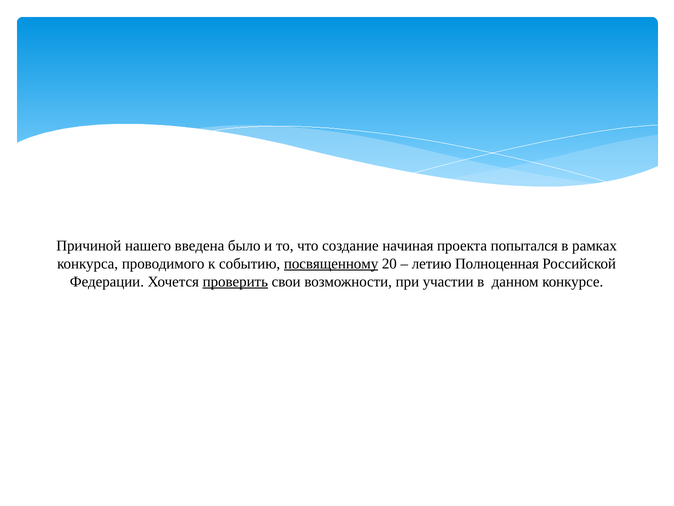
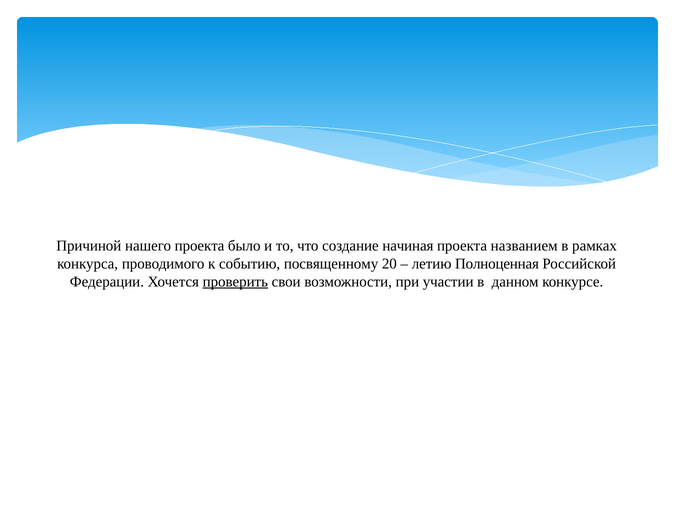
нашего введена: введена -> проекта (200, 245)
попытался: попытался -> названием (524, 245)
посвященному underline: present -> none (331, 263)
